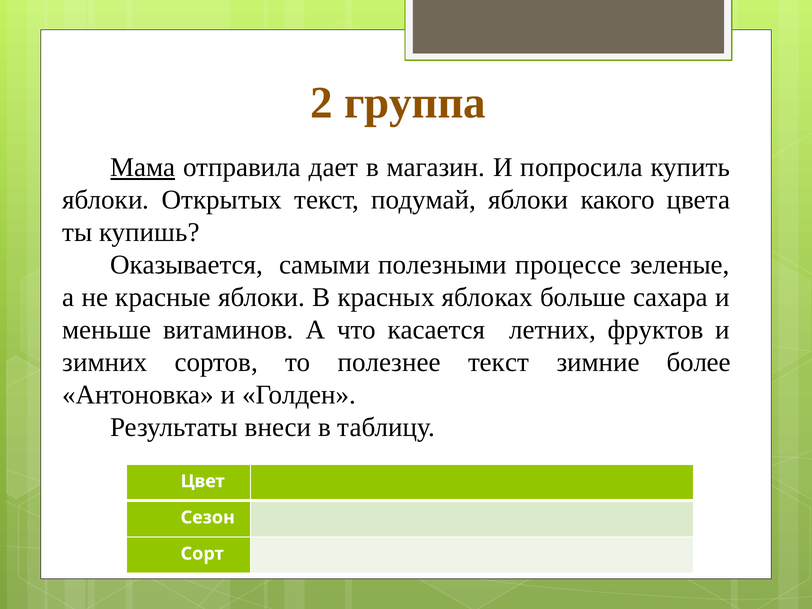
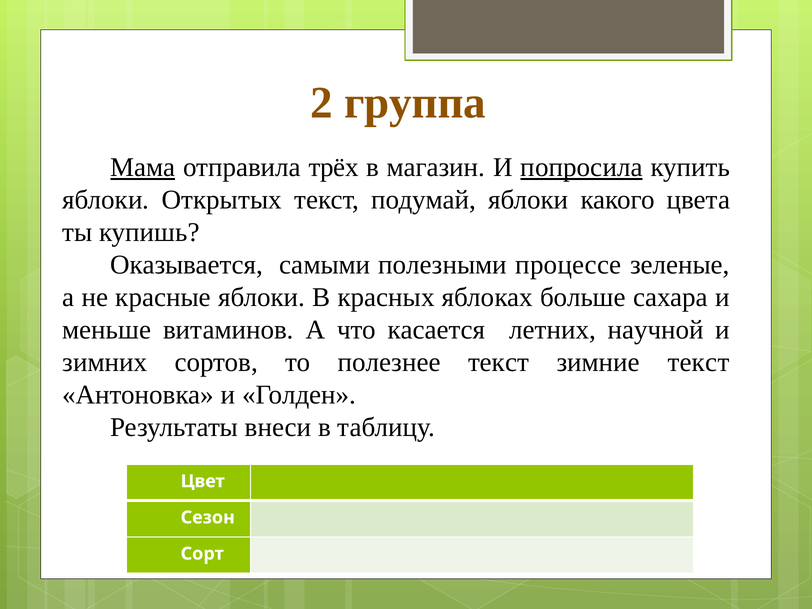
дает: дает -> трёх (334, 167)
попросила underline: none -> present (582, 167)
фруктов: фруктов -> научной (656, 330)
зимние более: более -> текст (699, 362)
